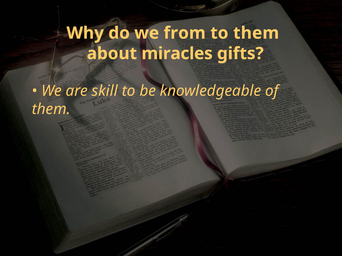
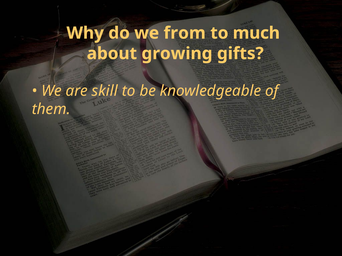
to them: them -> much (256, 33)
miracles: miracles -> growing (177, 54)
